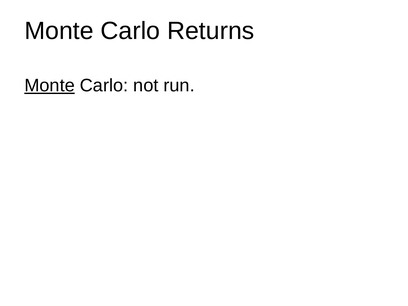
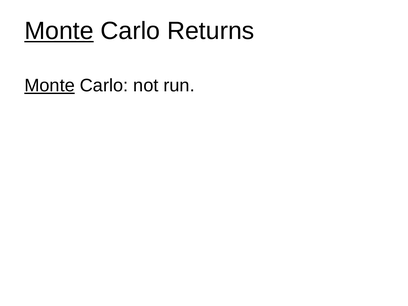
Monte underline: none -> present (59, 31)
